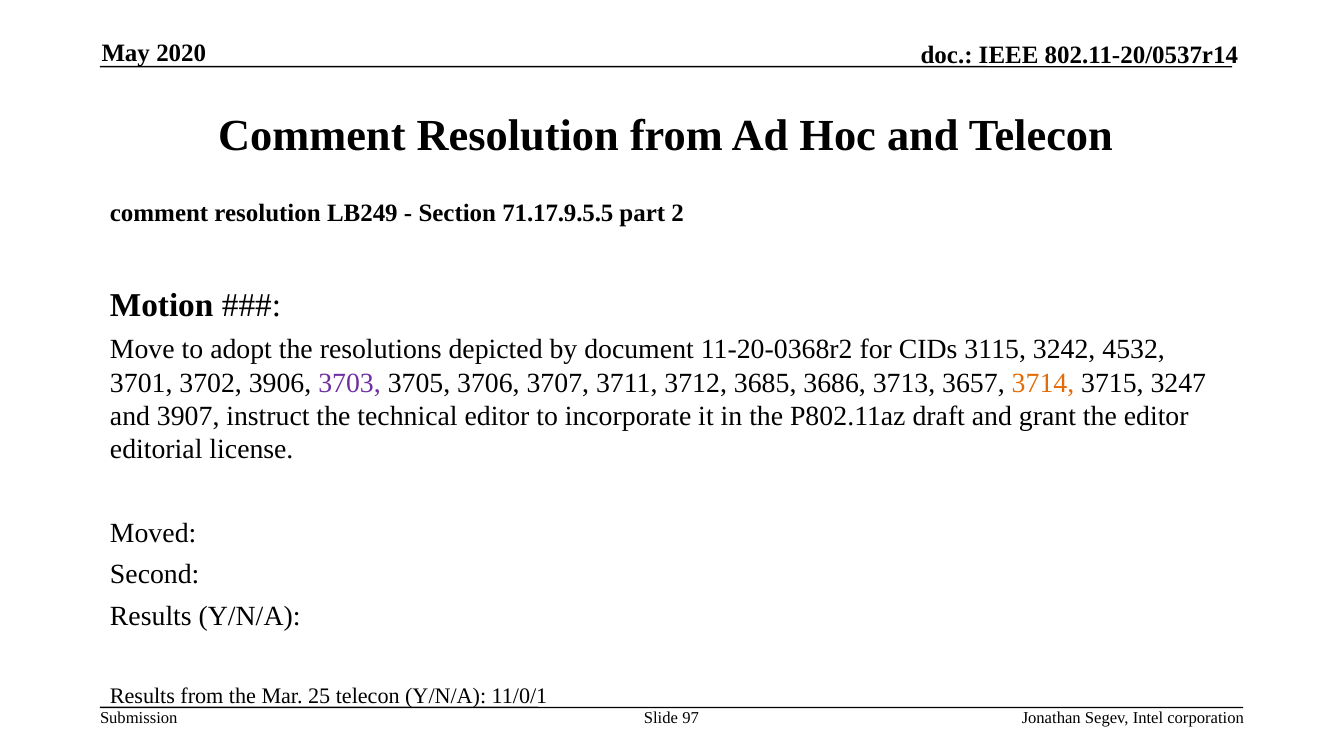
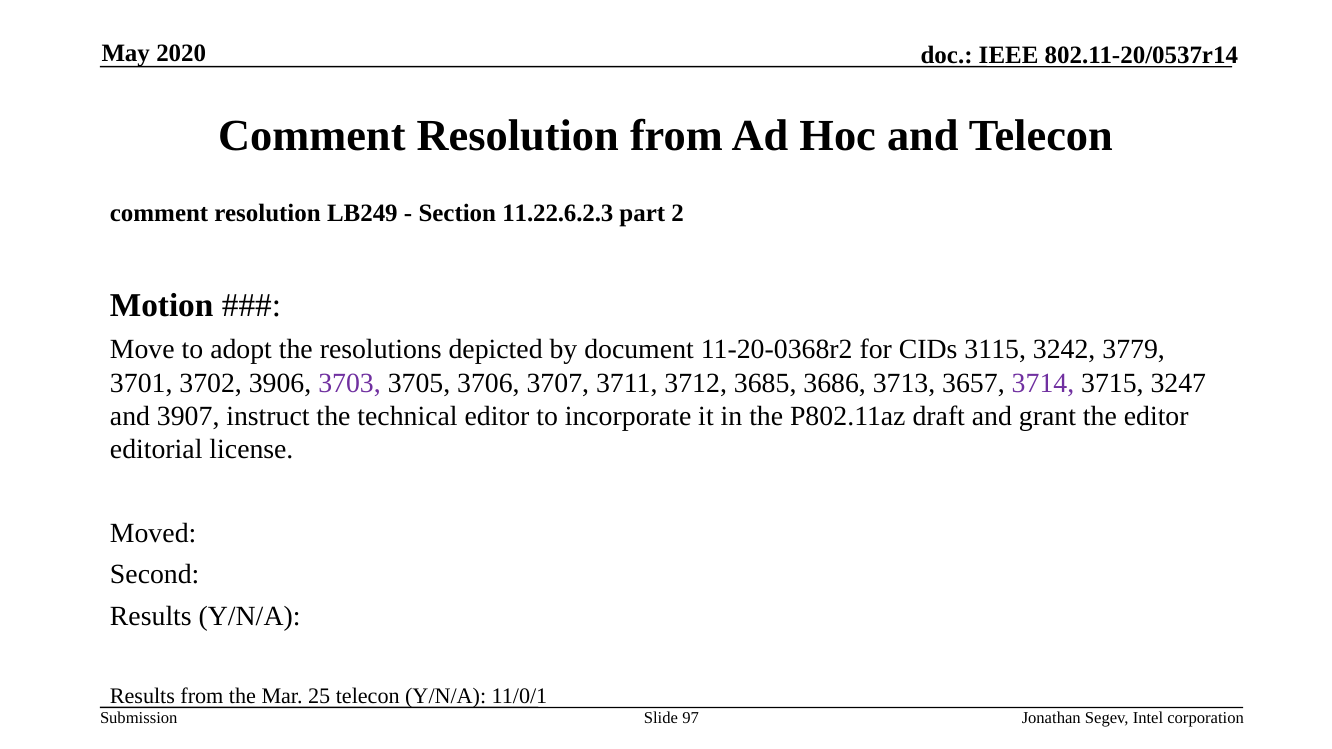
71.17.9.5.5: 71.17.9.5.5 -> 11.22.6.2.3 (558, 213)
4532: 4532 -> 3779 (1134, 350)
3714 colour: orange -> purple (1043, 383)
